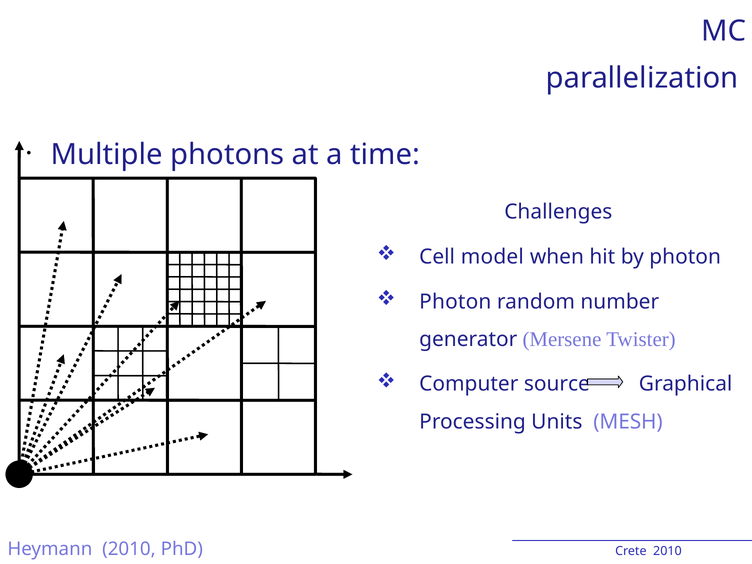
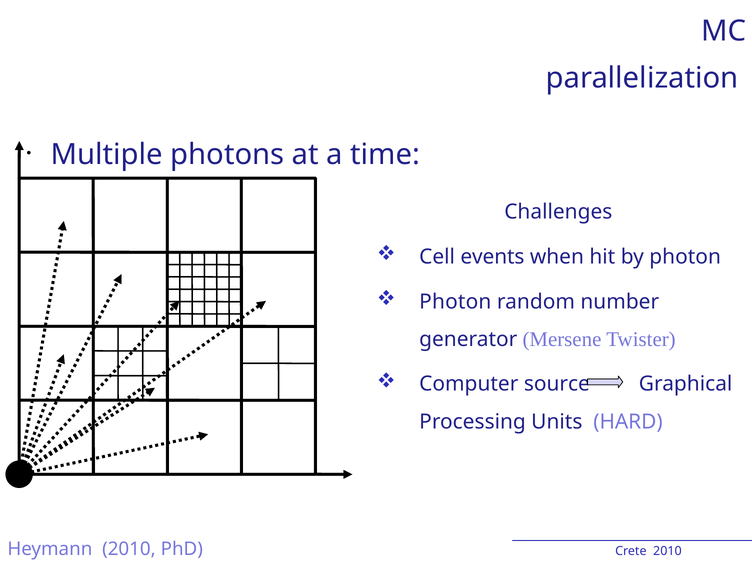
model: model -> events (492, 257)
MESH: MESH -> HARD (628, 422)
